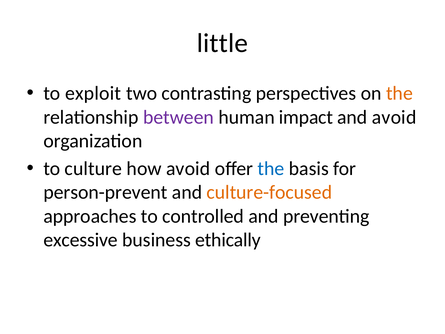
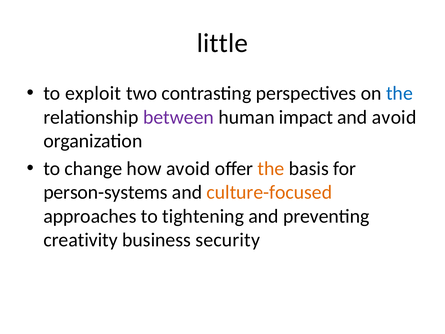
the colour: orange -> blue (399, 93)
culture: culture -> change (93, 169)
the colour: blue -> orange (271, 169)
person-prevent: person-prevent -> person-systems (105, 192)
controlled: controlled -> tightening (203, 216)
excessive: excessive -> creativity (81, 240)
ethically: ethically -> security (228, 240)
